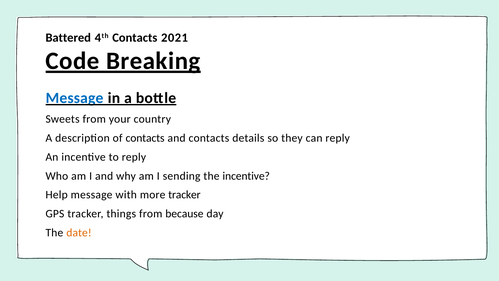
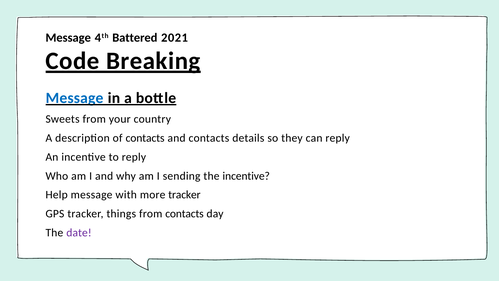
Battered: Battered -> Message (68, 38)
4th Contacts: Contacts -> Battered (135, 38)
from because: because -> contacts (184, 214)
date colour: orange -> purple (79, 232)
